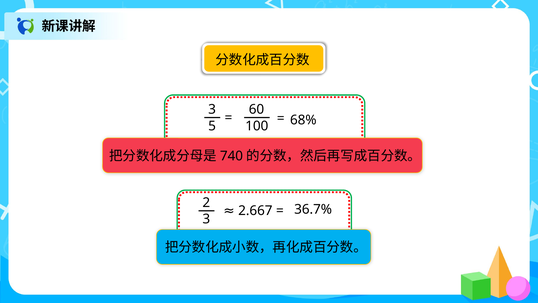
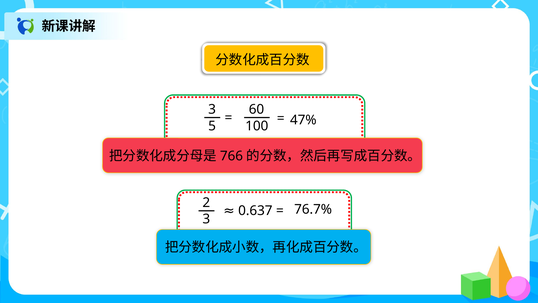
68%: 68% -> 47% (303, 120)
740: 740 -> 766 (231, 156)
2.667: 2.667 -> 0.637 (255, 210)
36.7%: 36.7% -> 76.7% (313, 209)
